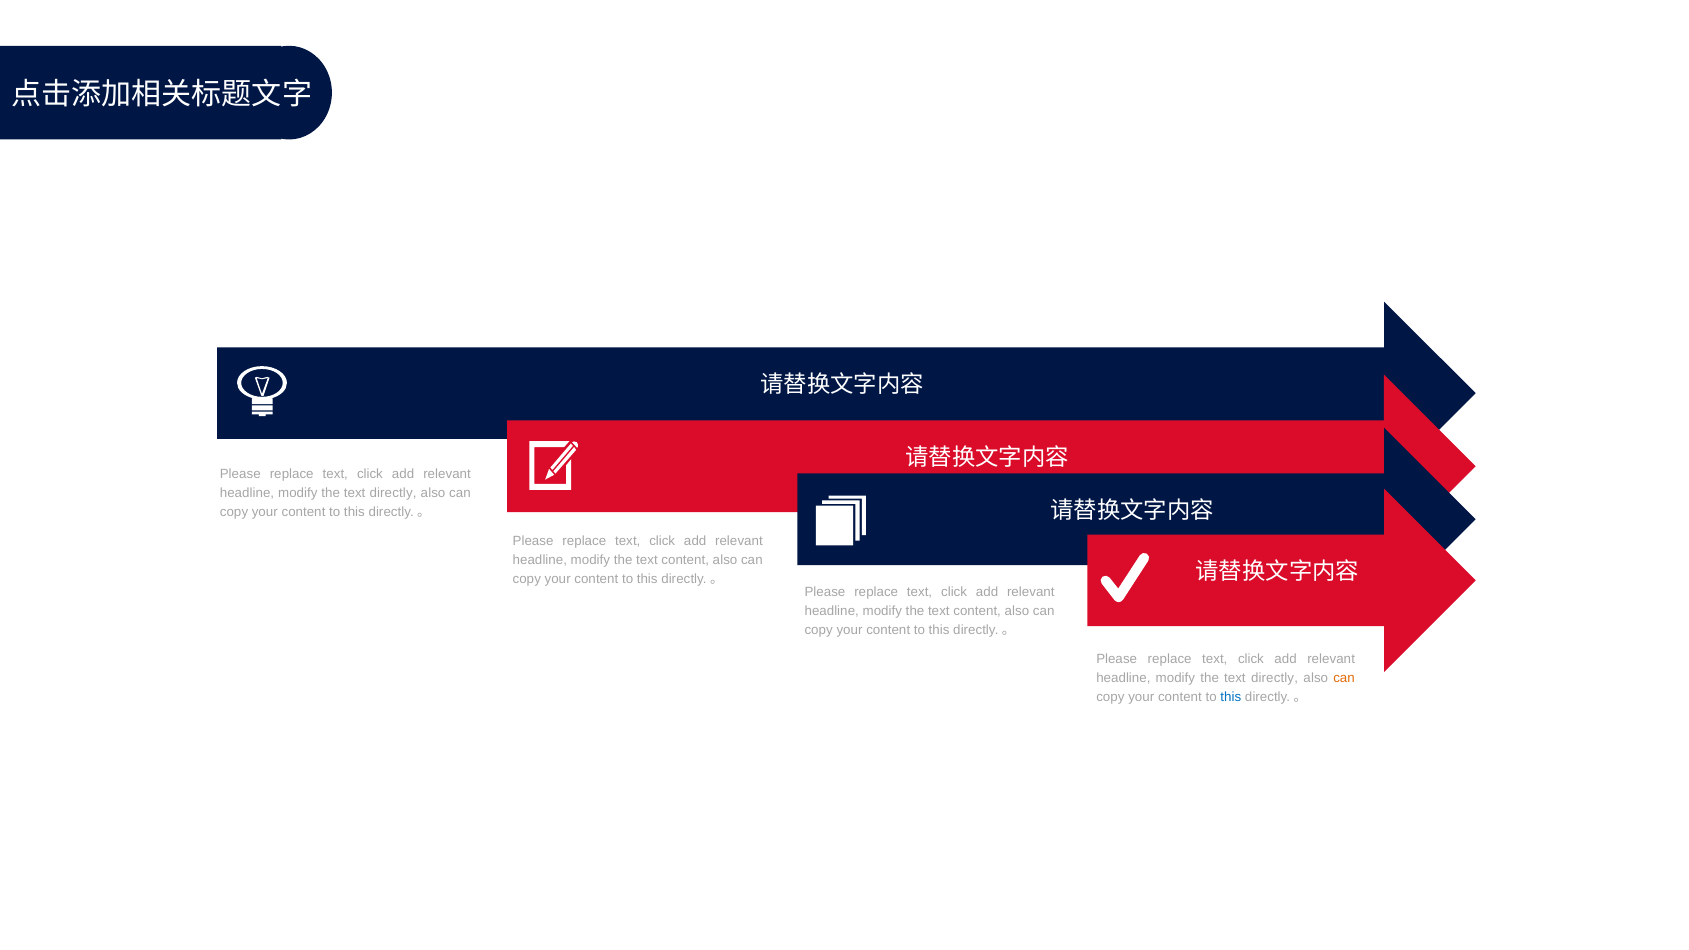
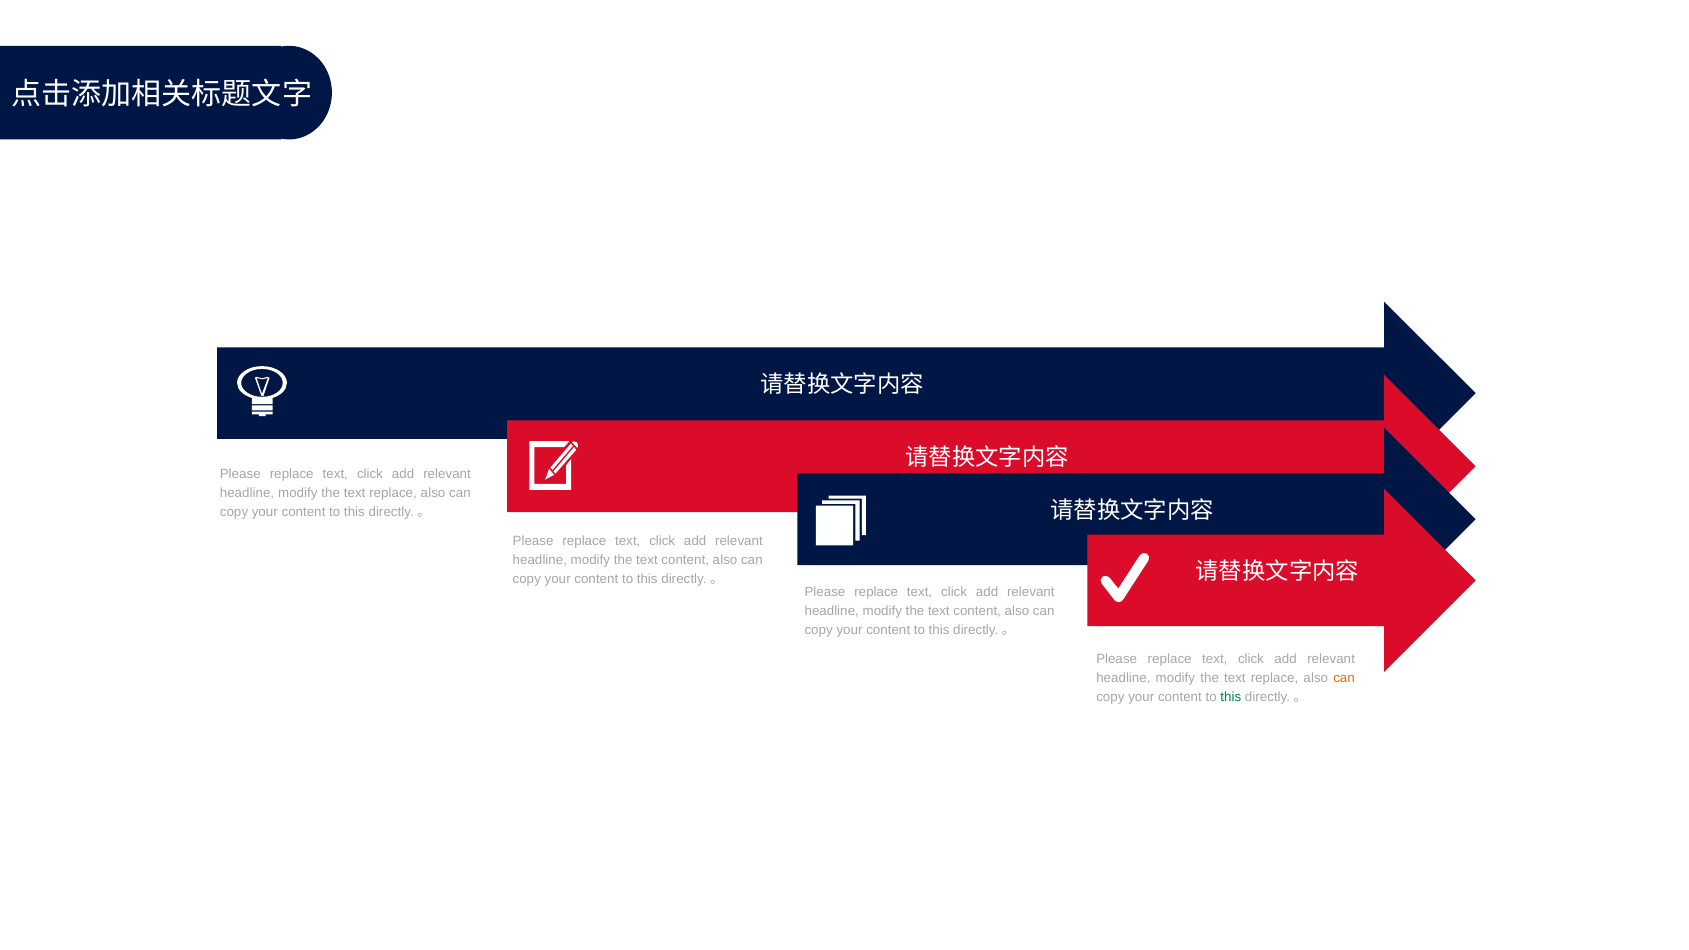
directly: directly -> replace (393, 493)
directly: directly -> replace (1275, 678)
this colour: blue -> green (1231, 697)
